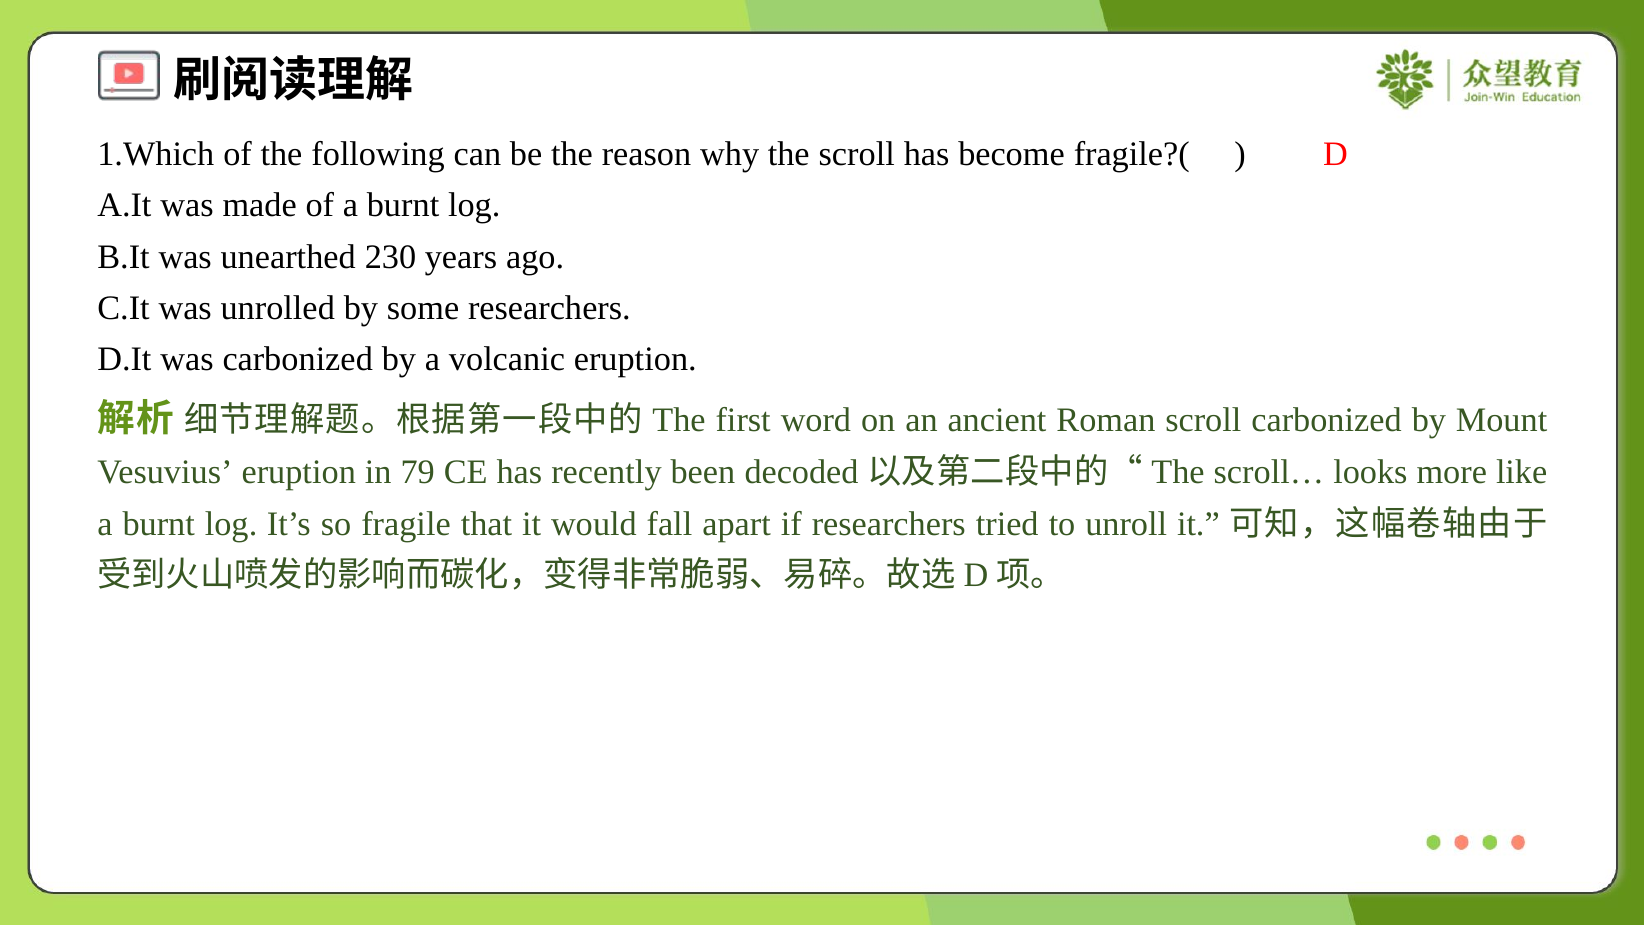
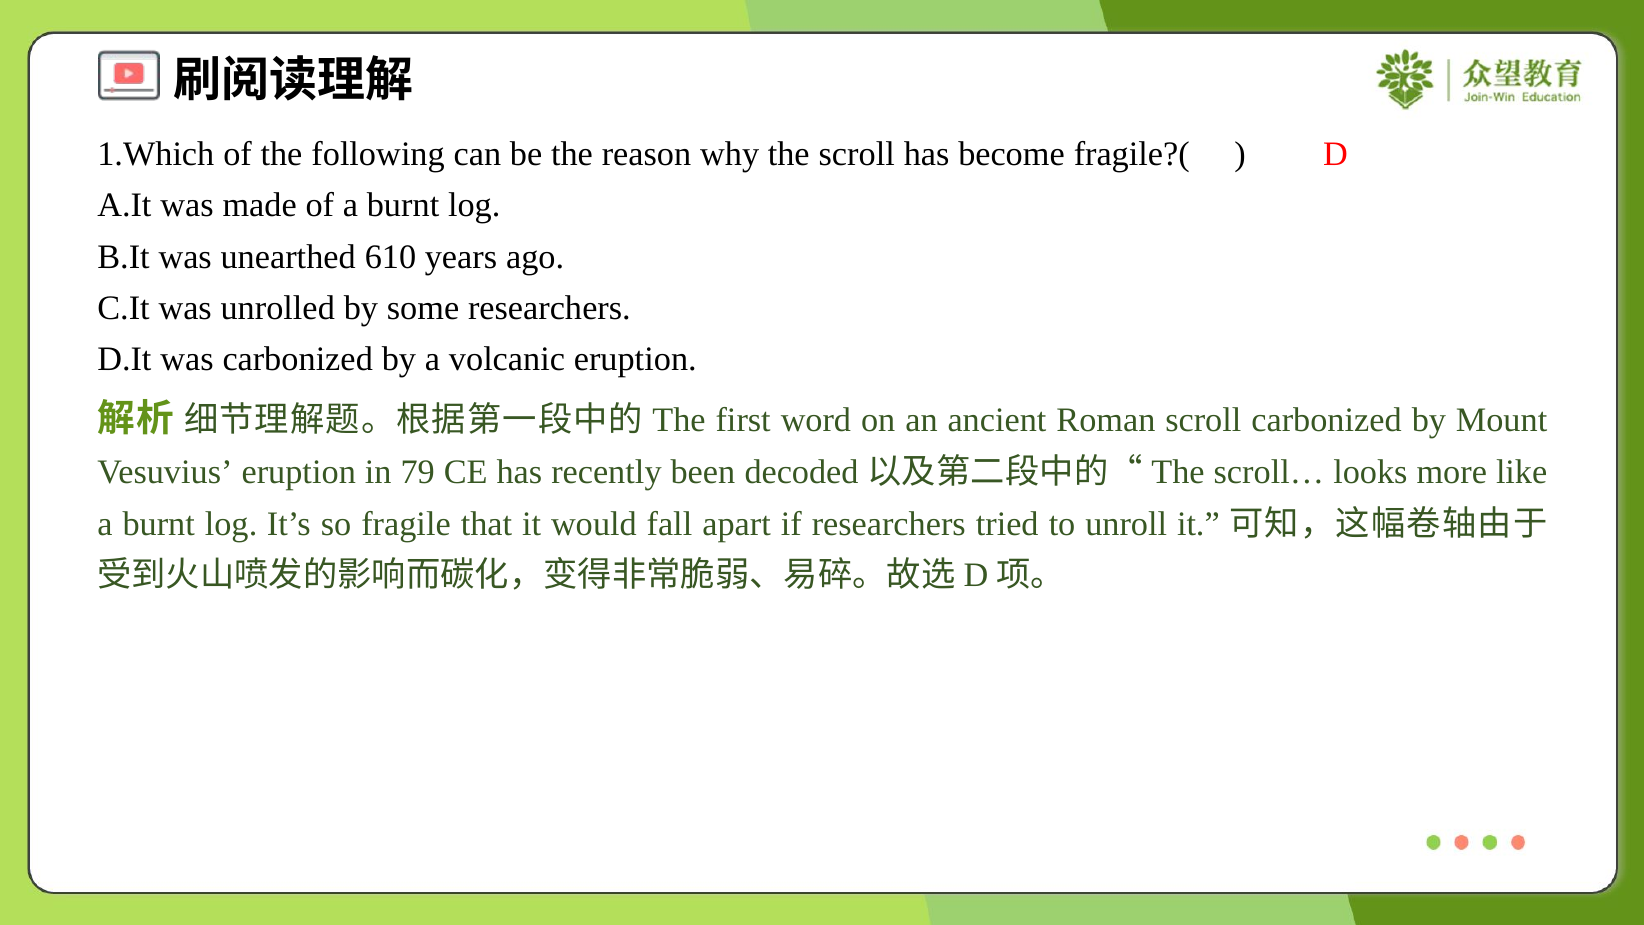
230: 230 -> 610 (390, 257)
